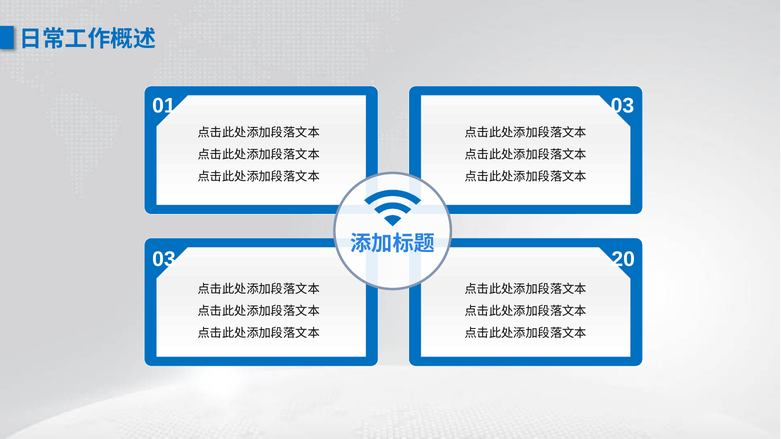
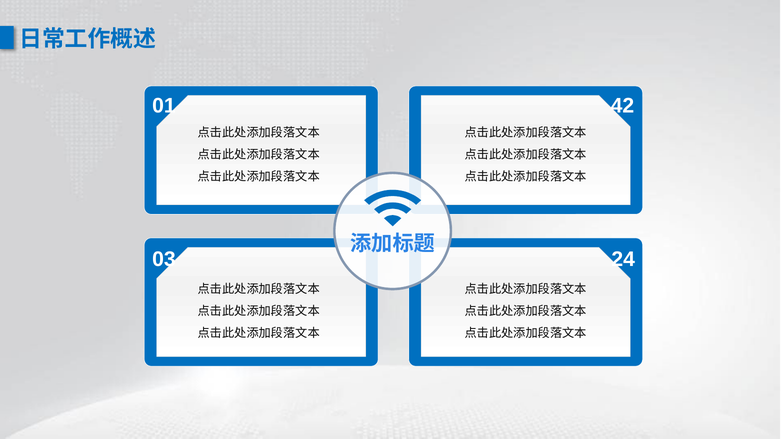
01 03: 03 -> 42 (622, 106)
20: 20 -> 24 (623, 259)
